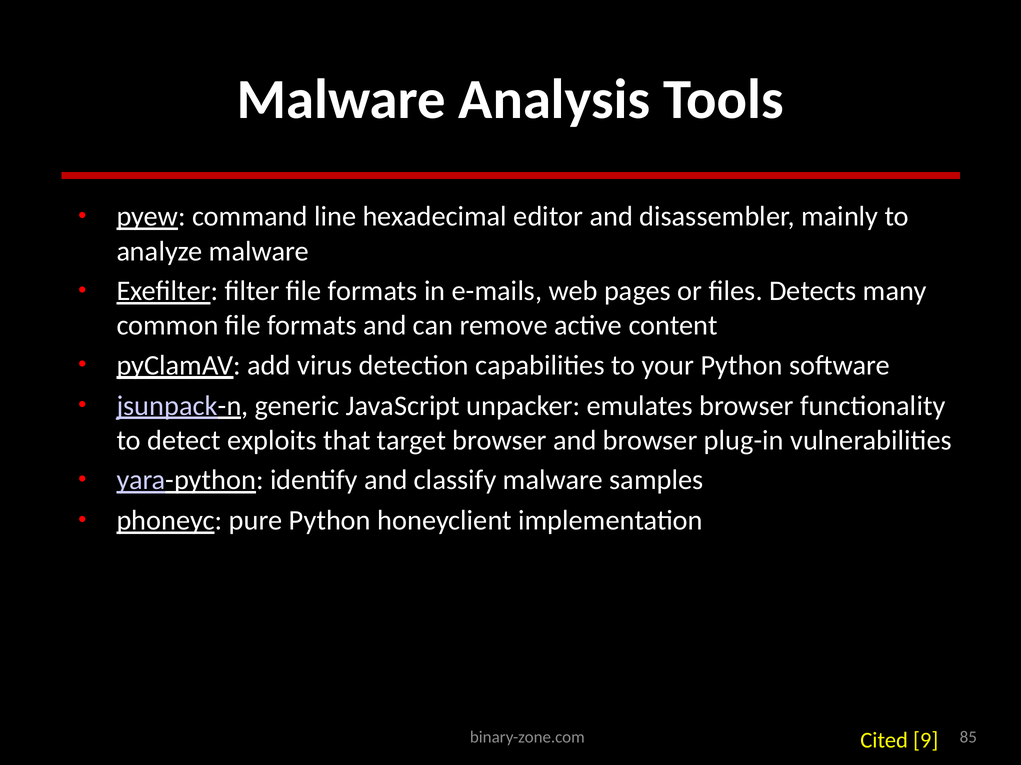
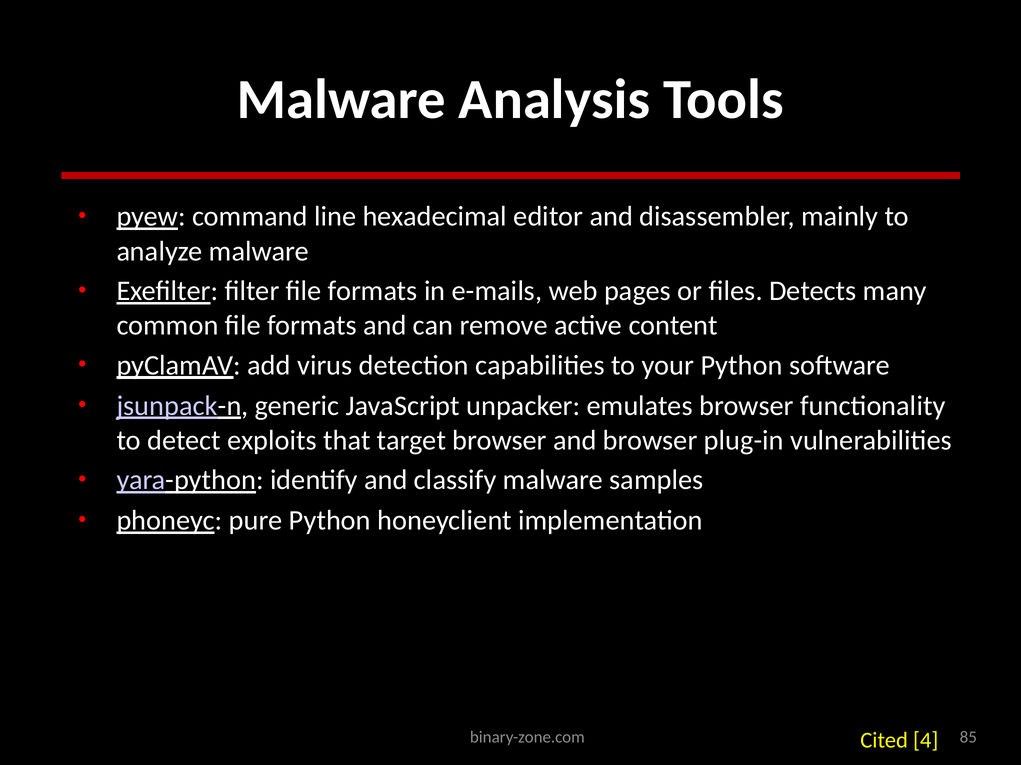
9: 9 -> 4 (926, 741)
